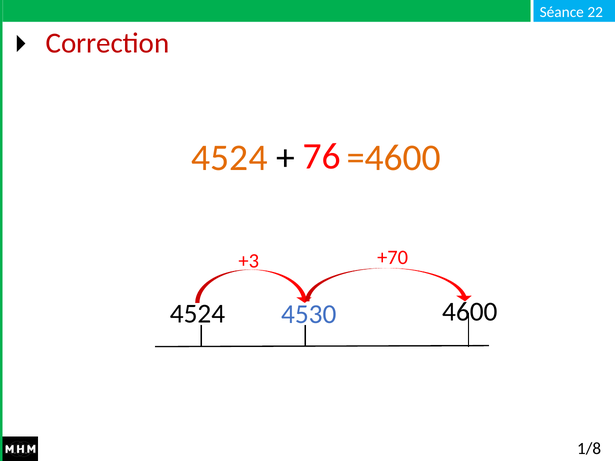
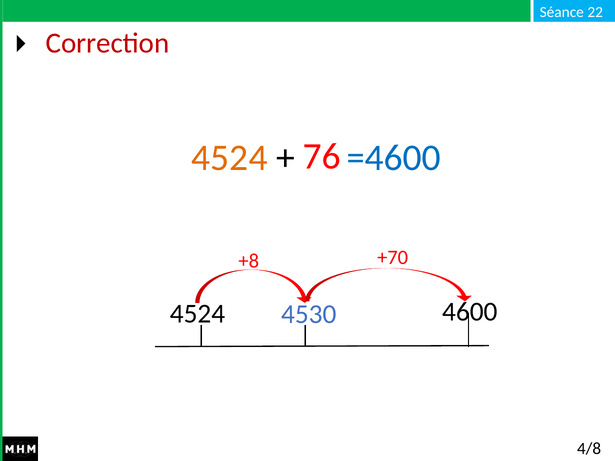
=4600 colour: orange -> blue (394, 158)
+3: +3 -> +8 (249, 261)
1/8: 1/8 -> 4/8 (589, 449)
